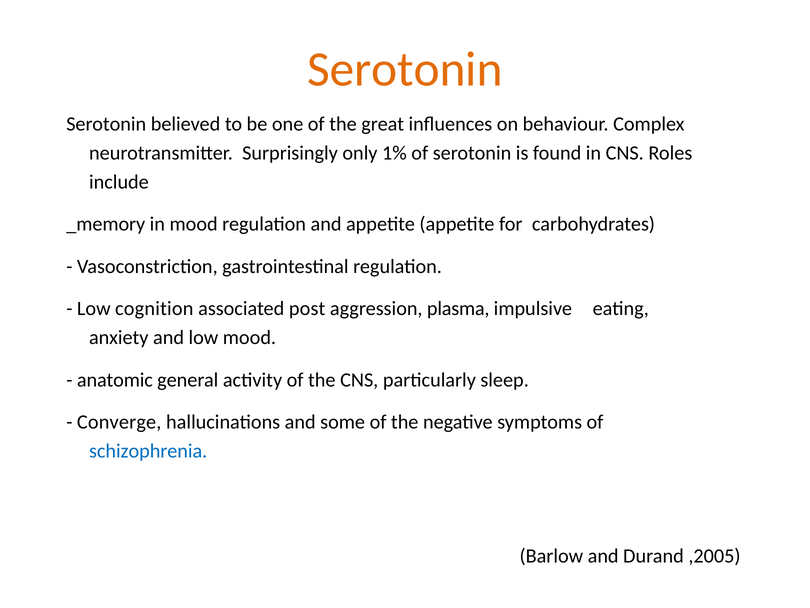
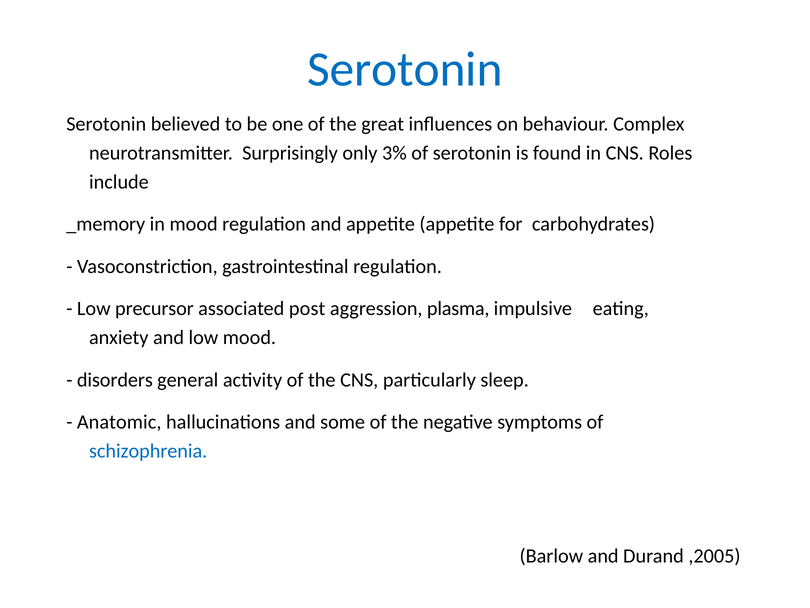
Serotonin colour: orange -> blue (405, 69)
1%: 1% -> 3% (394, 153)
cognition: cognition -> precursor (154, 308)
anatomic: anatomic -> disorders (115, 380)
Converge: Converge -> Anatomic (119, 422)
